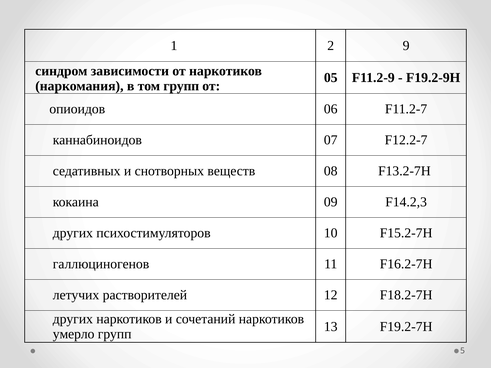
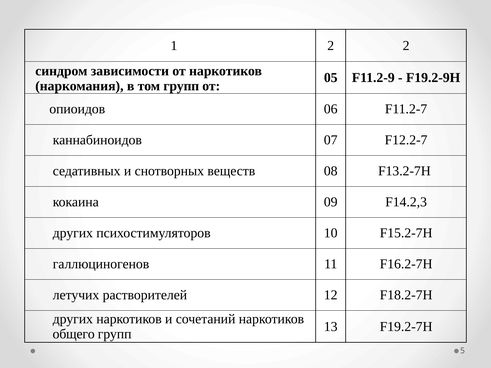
2 9: 9 -> 2 (406, 46)
умерло: умерло -> общего (74, 334)
